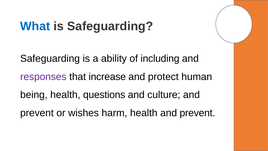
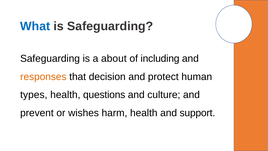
ability: ability -> about (114, 59)
responses colour: purple -> orange (43, 77)
increase: increase -> decision (107, 77)
being: being -> types (34, 95)
prevent: prevent -> support (197, 113)
